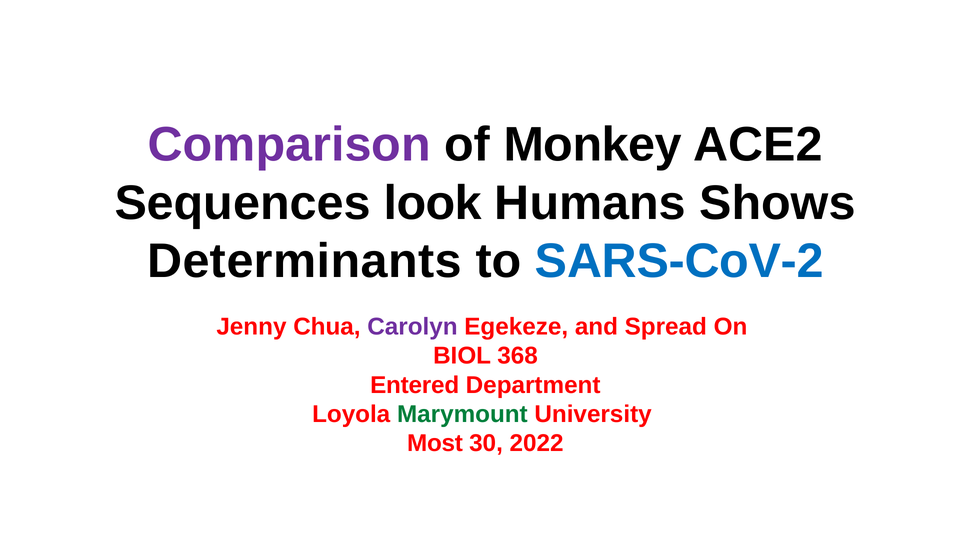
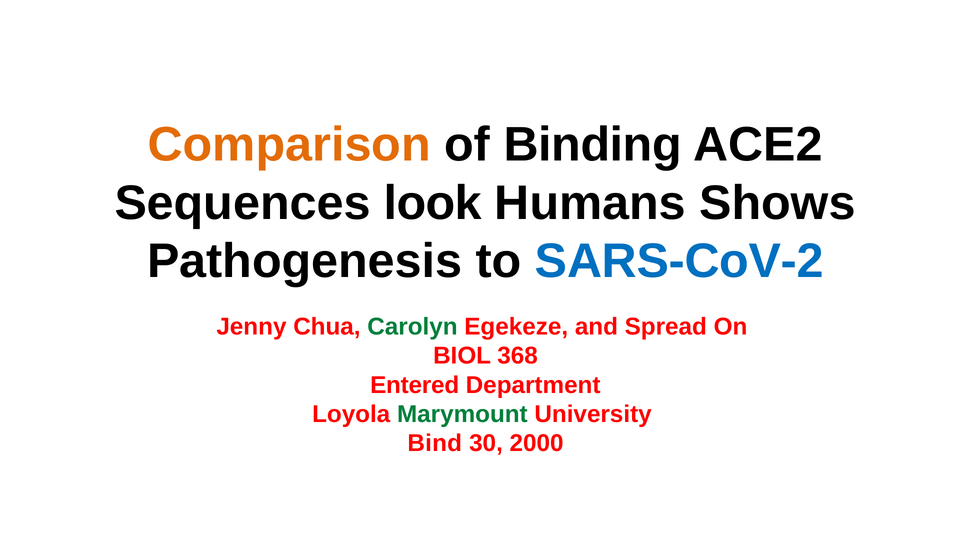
Comparison colour: purple -> orange (289, 145)
Monkey: Monkey -> Binding (593, 145)
Determinants: Determinants -> Pathogenesis (305, 262)
Carolyn colour: purple -> green (412, 327)
Most: Most -> Bind (435, 443)
2022: 2022 -> 2000 (537, 443)
